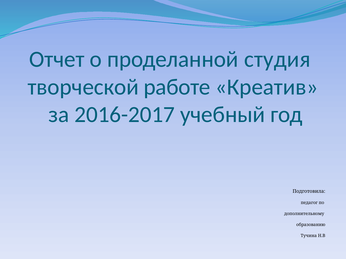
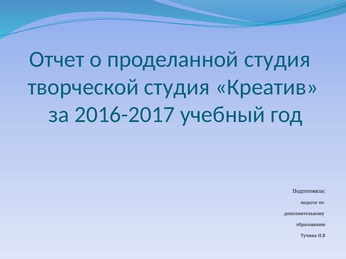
творческой работе: работе -> студия (177, 87)
